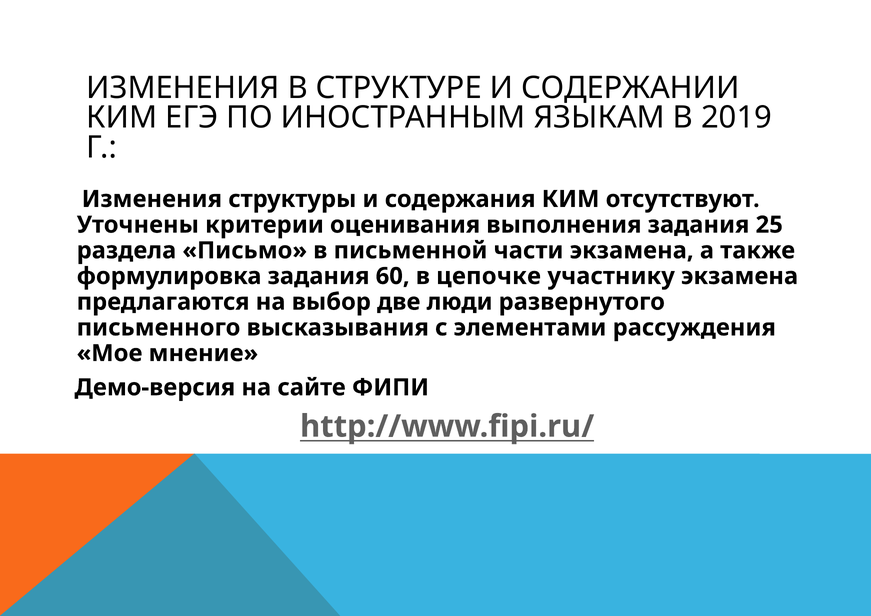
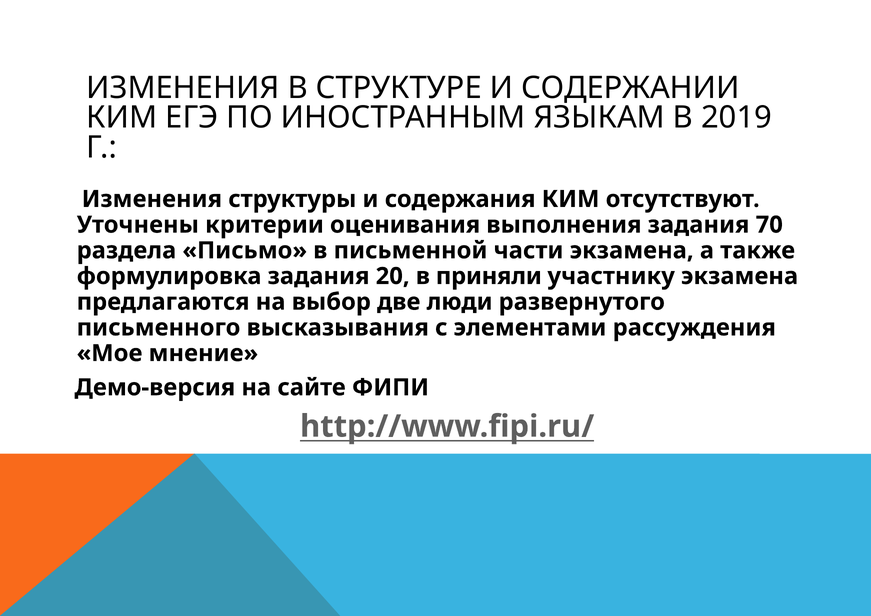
25: 25 -> 70 (769, 225)
60: 60 -> 20 (393, 276)
цепочке: цепочке -> приняли (489, 276)
